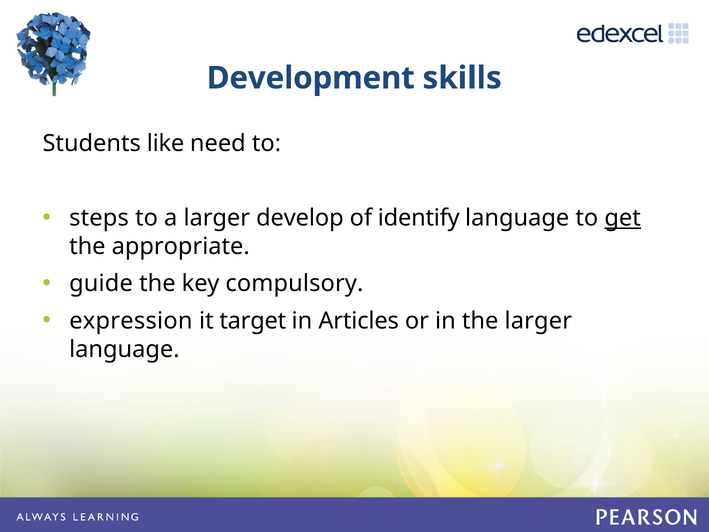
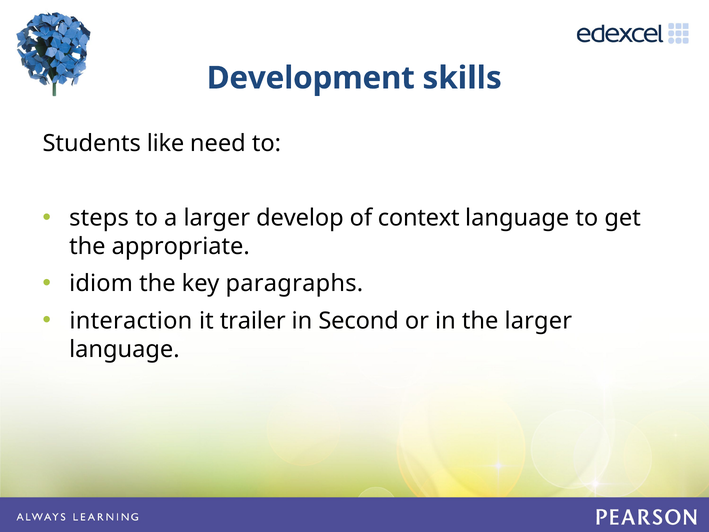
identify: identify -> context (419, 218)
get underline: present -> none (623, 218)
guide: guide -> idiom (101, 284)
compulsory: compulsory -> paragraphs (294, 284)
expression: expression -> interaction (131, 321)
target: target -> trailer (253, 321)
Articles: Articles -> Second (359, 321)
